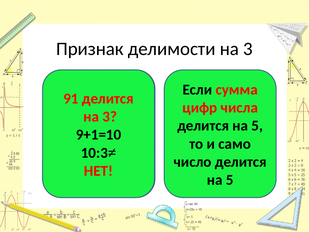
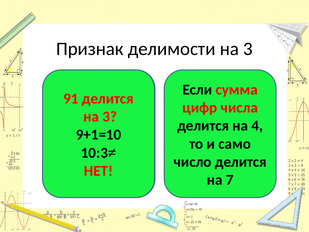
5: 5 -> 4 (257, 126)
5: 5 -> 7 (230, 180)
